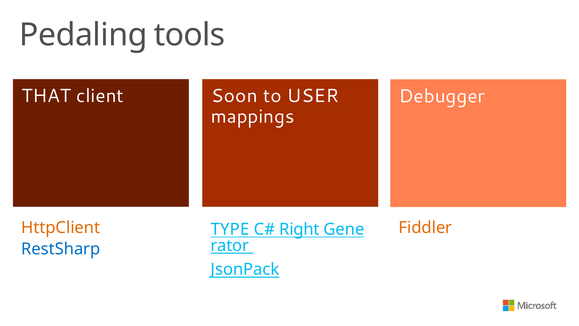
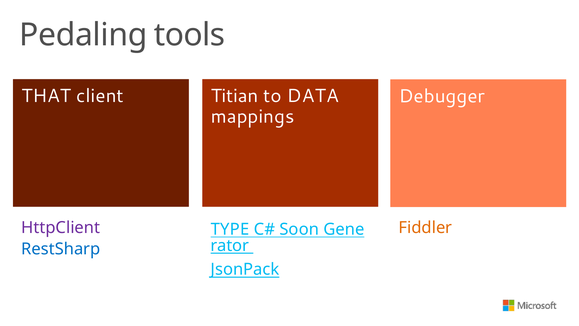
Soon: Soon -> Titian (235, 96)
USER: USER -> DATA (313, 96)
HttpClient colour: orange -> purple (61, 227)
Right: Right -> Soon (299, 229)
